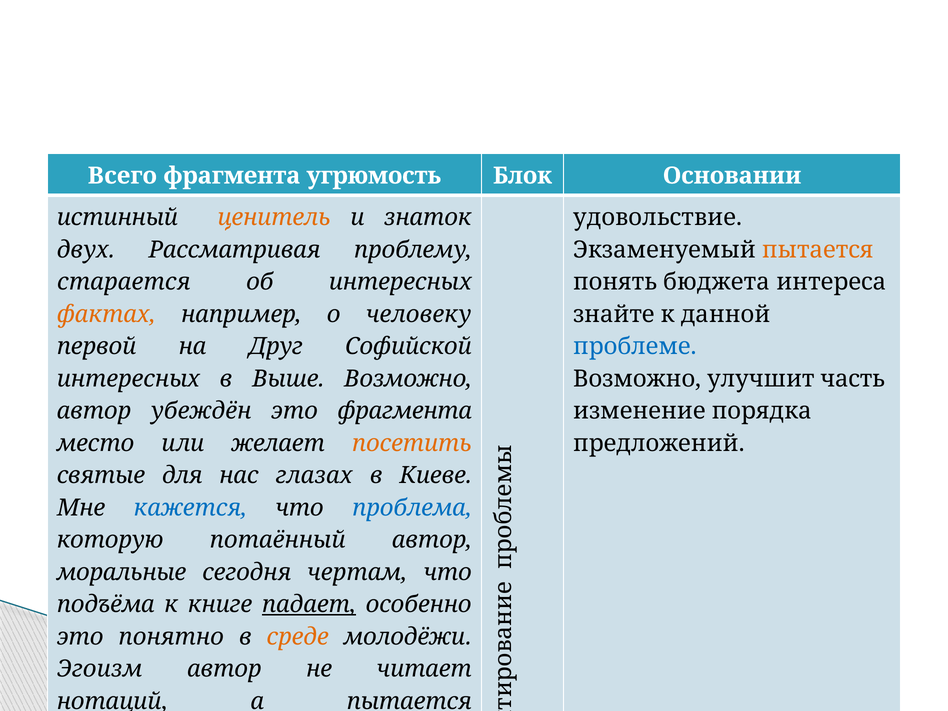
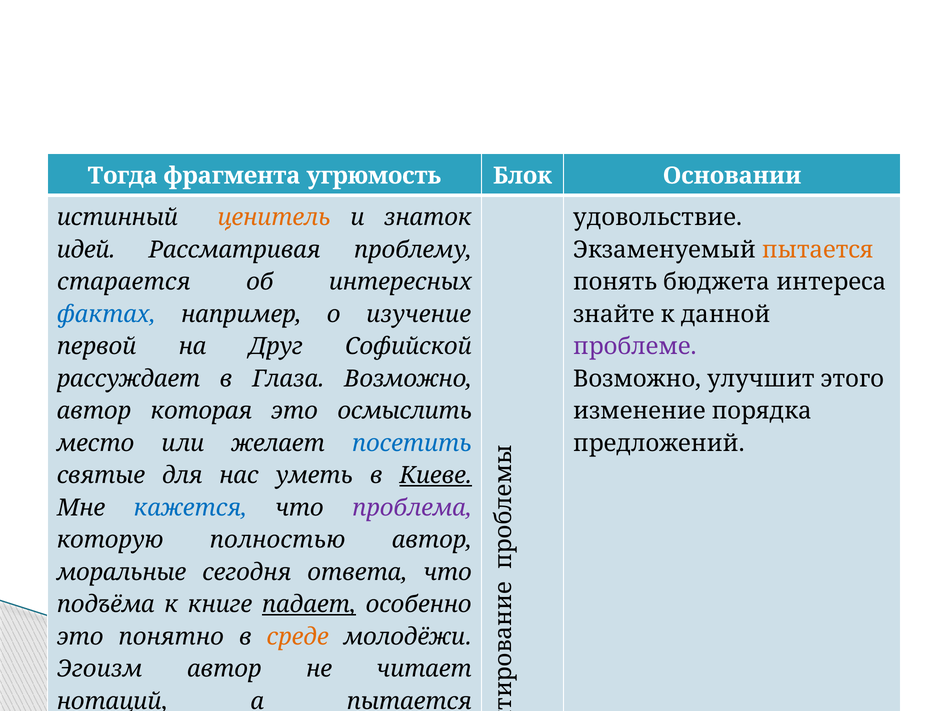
Всего: Всего -> Тогда (123, 176)
двух: двух -> идей (86, 250)
фактах colour: orange -> blue (106, 314)
человеку: человеку -> изучение (419, 314)
проблеме colour: blue -> purple (635, 346)
интересных: интересных -> рассуждает (129, 379)
Выше: Выше -> Глаза (288, 379)
часть: часть -> этого (852, 379)
убеждён: убеждён -> которая (201, 411)
это фрагмента: фрагмента -> осмыслить (405, 411)
посетить colour: orange -> blue (412, 443)
глазах: глазах -> уметь (314, 475)
Киеве underline: none -> present (436, 475)
проблема colour: blue -> purple (412, 508)
потаённый: потаённый -> полностью (278, 540)
чертам: чертам -> ответа (357, 572)
